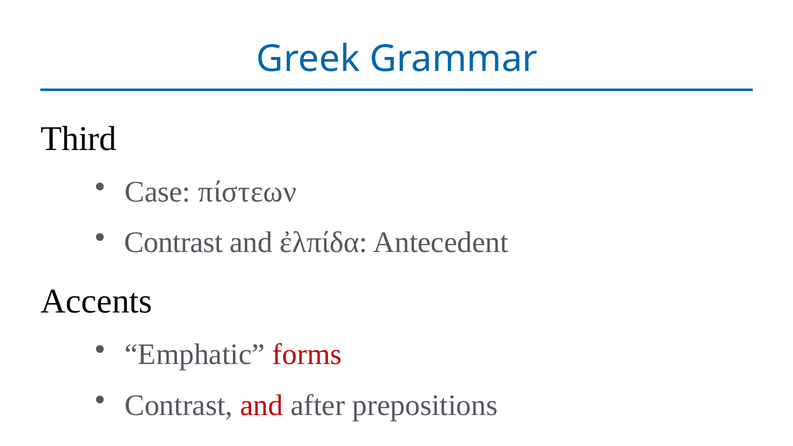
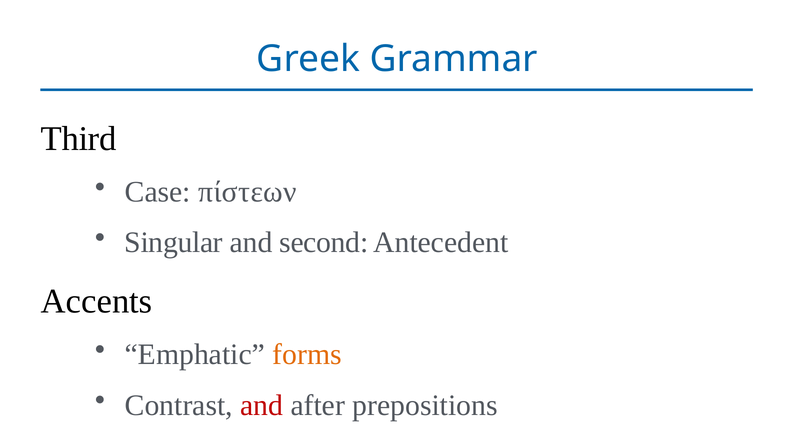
Contrast: Contrast -> Singular (174, 243)
ἐλπίδα: ἐλπίδα -> second (324, 243)
forms colour: red -> orange (307, 355)
